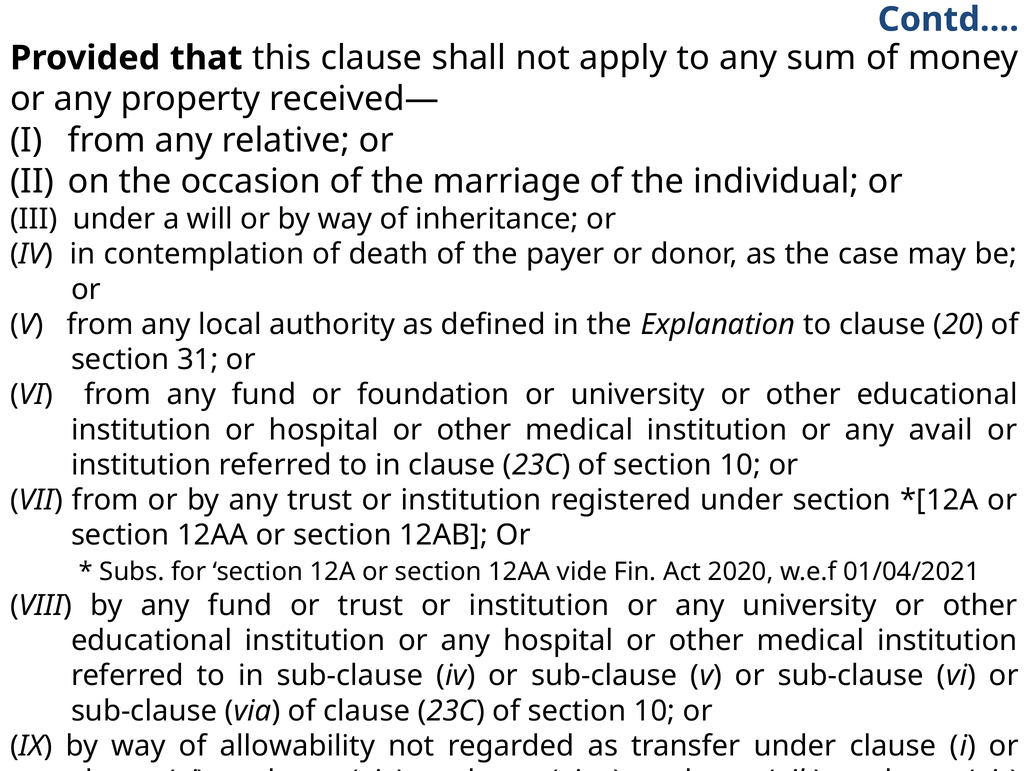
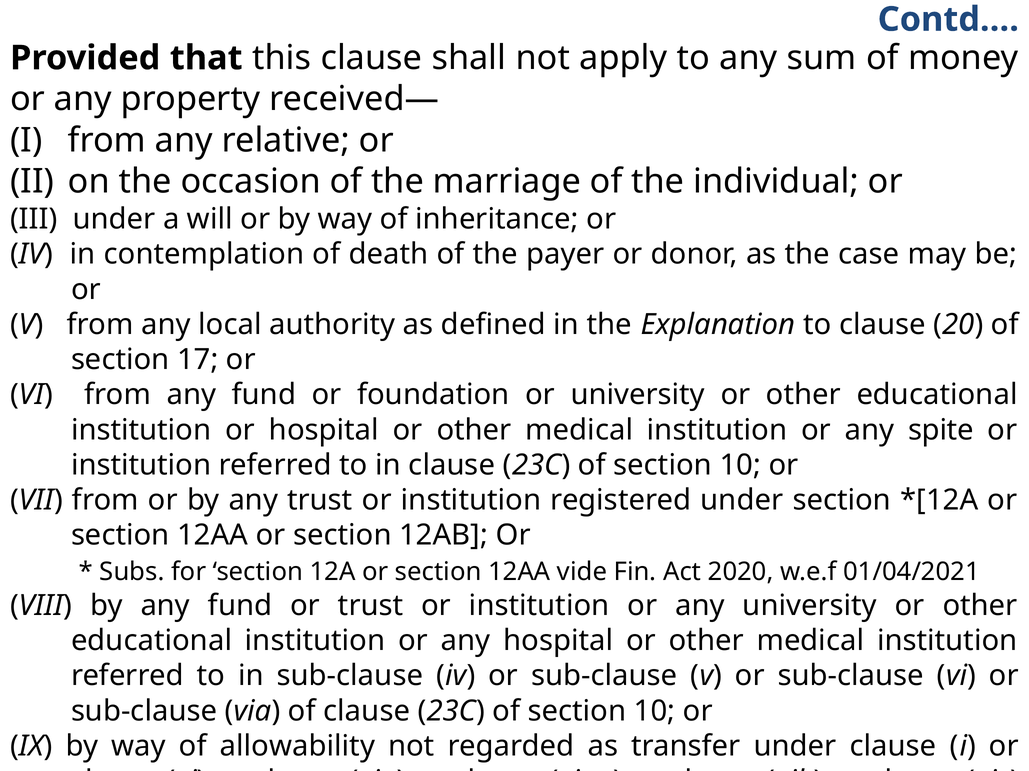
31: 31 -> 17 (198, 360)
avail: avail -> spite (941, 430)
